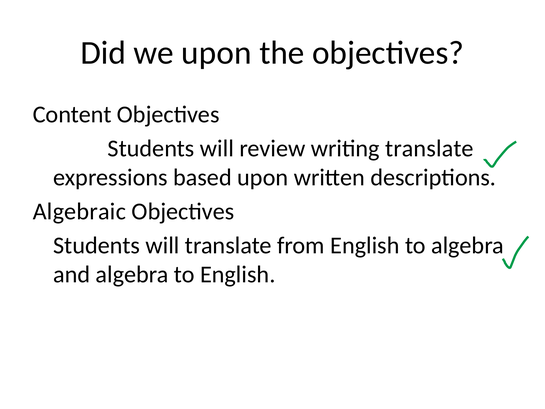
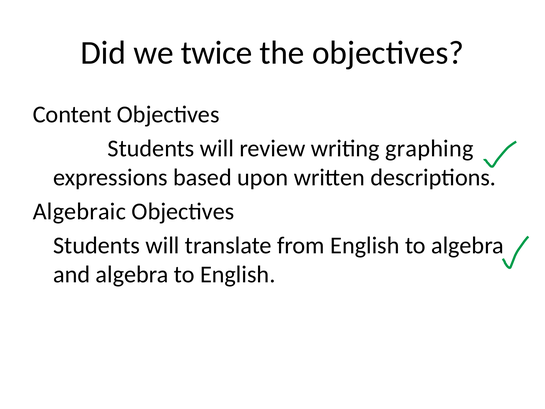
we upon: upon -> twice (217, 53)
writing translate: translate -> graphing (429, 148)
